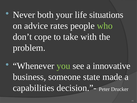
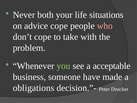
advice rates: rates -> cope (59, 26)
who colour: light green -> pink (105, 26)
innovative: innovative -> acceptable (112, 66)
state: state -> have (92, 77)
capabilities: capabilities -> obligations (34, 88)
